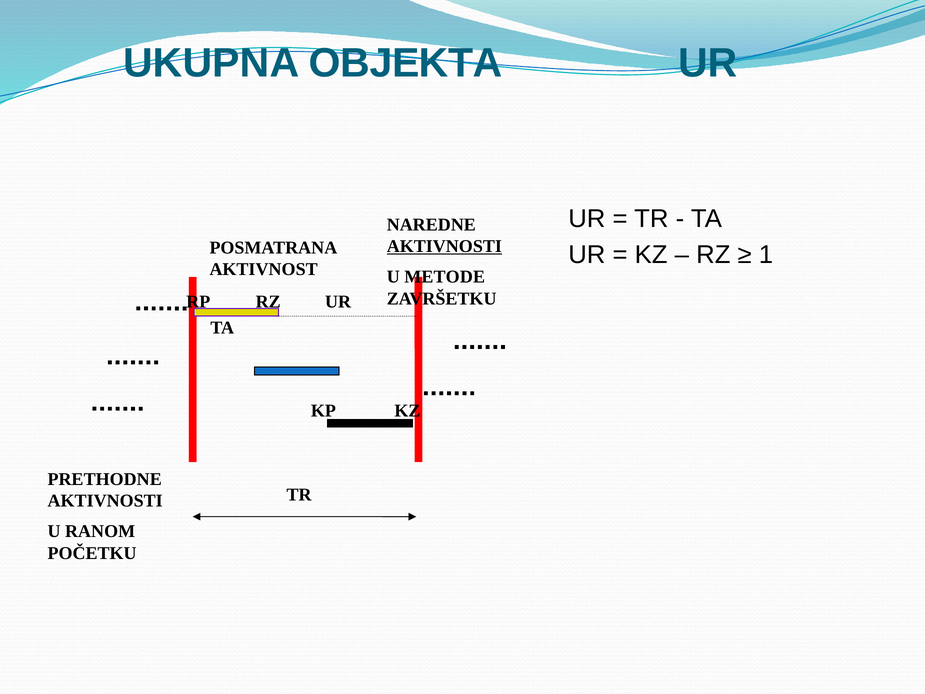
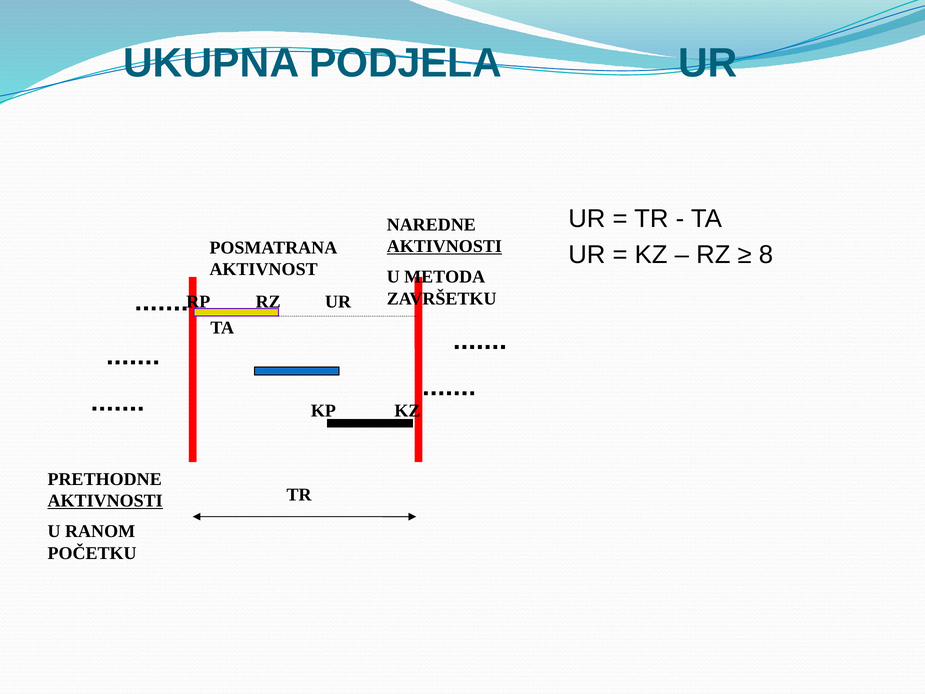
OBJEKTA: OBJEKTA -> PODJELA (406, 63)
1: 1 -> 8 (766, 255)
METODE: METODE -> METODA (445, 277)
AKTIVNOSTI underline: none -> present (105, 501)
